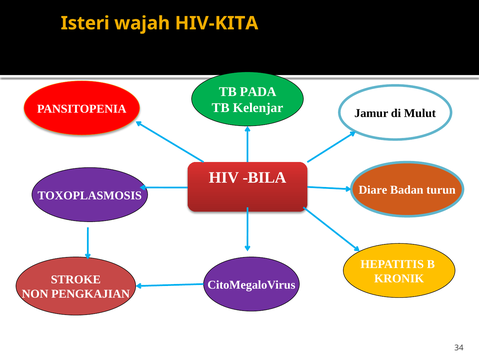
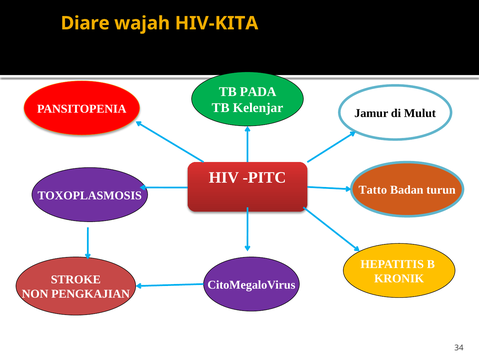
Isteri: Isteri -> Diare (85, 23)
BILA: BILA -> PITC (264, 178)
Diare: Diare -> Tatto (373, 190)
